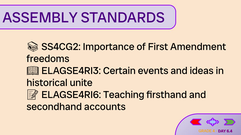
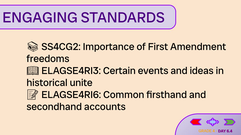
ASSEMBLY: ASSEMBLY -> ENGAGING (40, 18)
Teaching: Teaching -> Common (124, 95)
